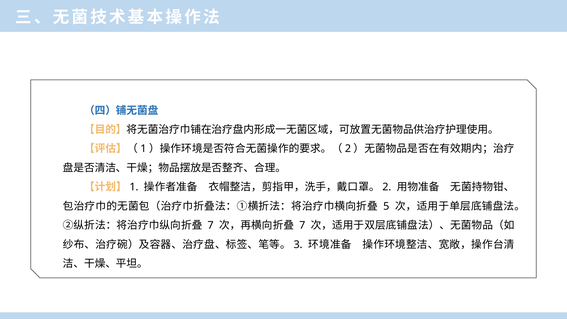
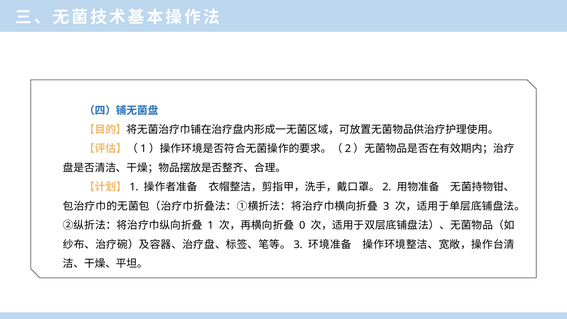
5: 5 -> 3 (386, 206)
7: 7 -> 1 (211, 225)
7: 7 -> 0 (302, 225)
